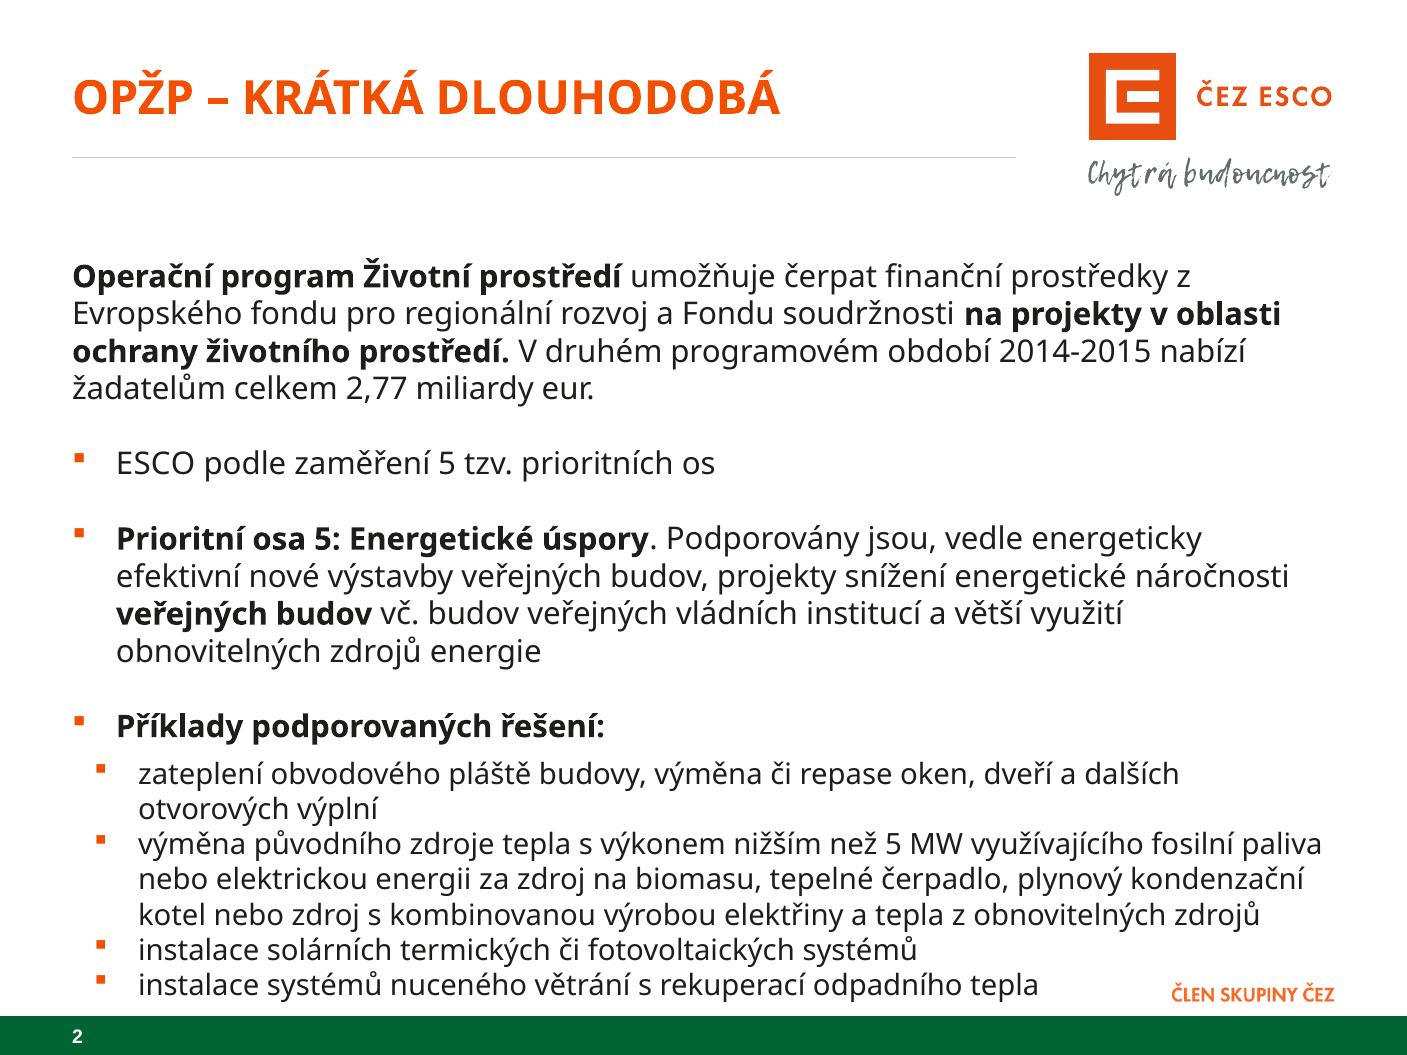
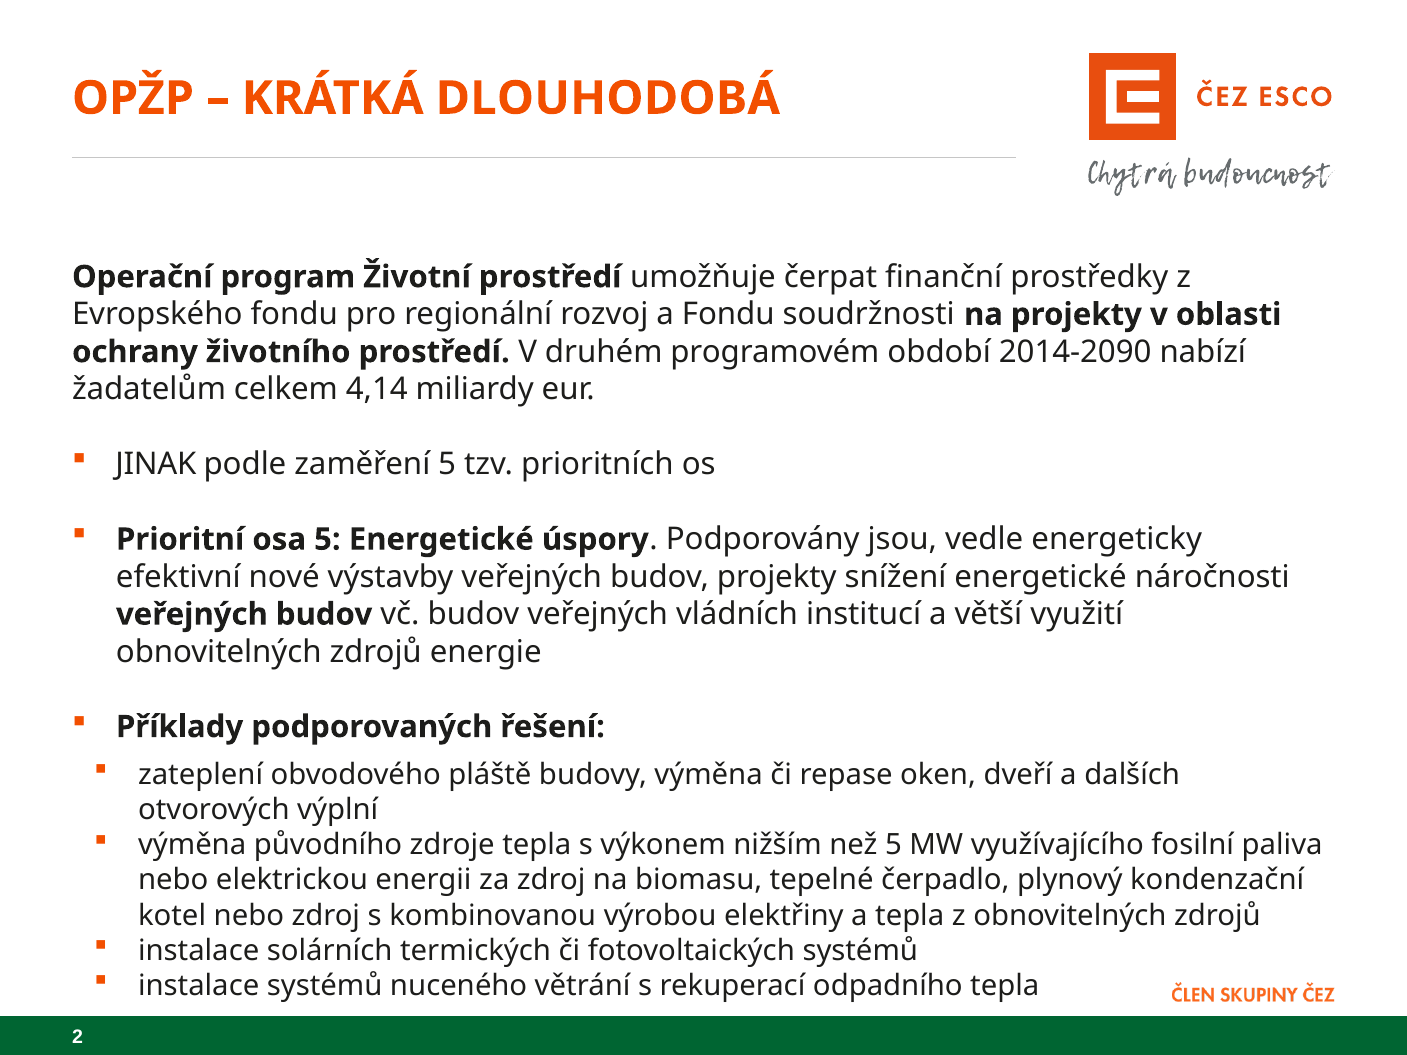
2014-2015: 2014-2015 -> 2014-2090 (1075, 352)
2,77: 2,77 -> 4,14 (377, 390)
ESCO: ESCO -> JINAK (156, 465)
